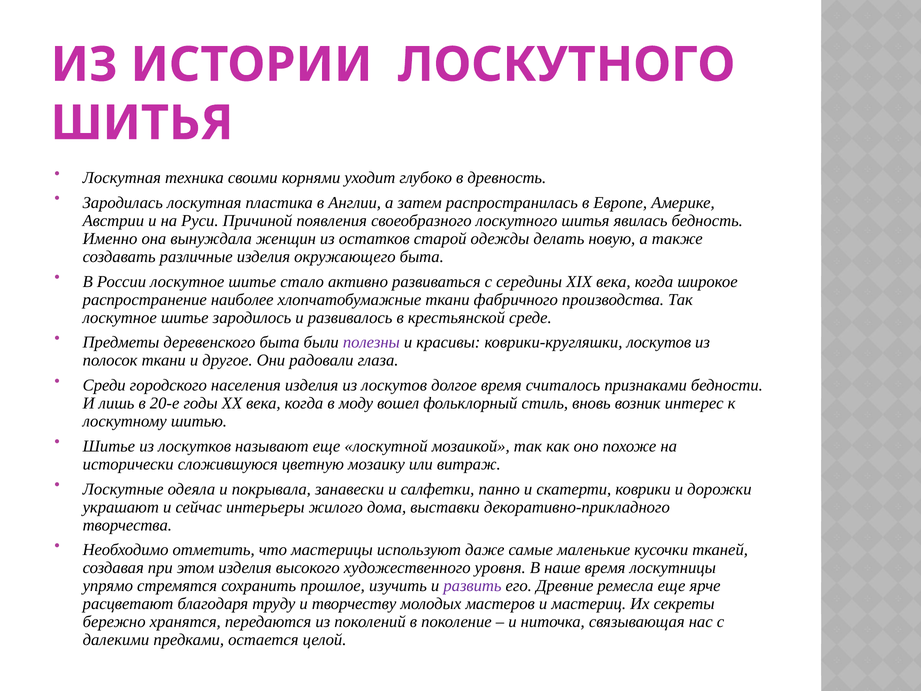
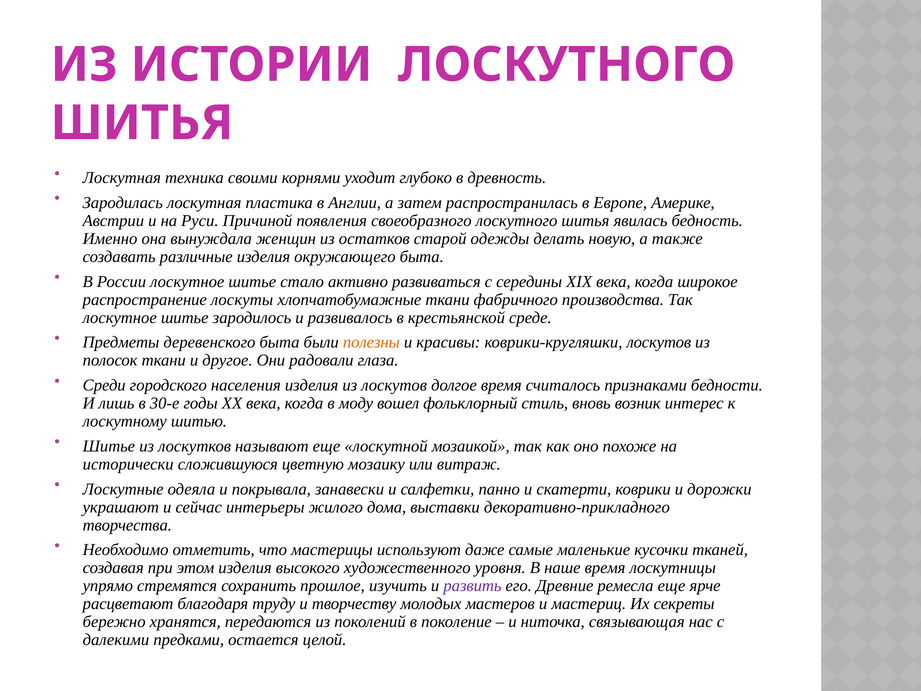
наиболее: наиболее -> лоскуты (242, 299)
полезны colour: purple -> orange (371, 342)
20-е: 20-е -> 30-е (165, 403)
